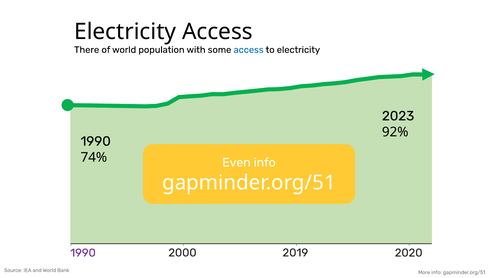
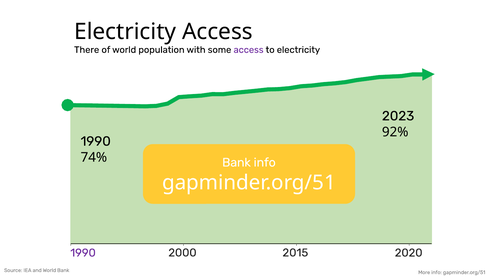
access colour: blue -> purple (249, 50)
Even: Even -> Bank (236, 163)
2019: 2019 -> 2015 (295, 253)
